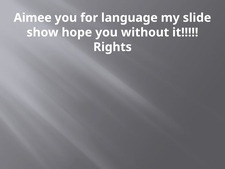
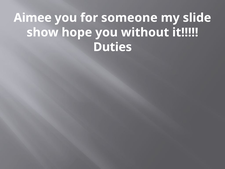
language: language -> someone (129, 18)
Rights: Rights -> Duties (113, 47)
